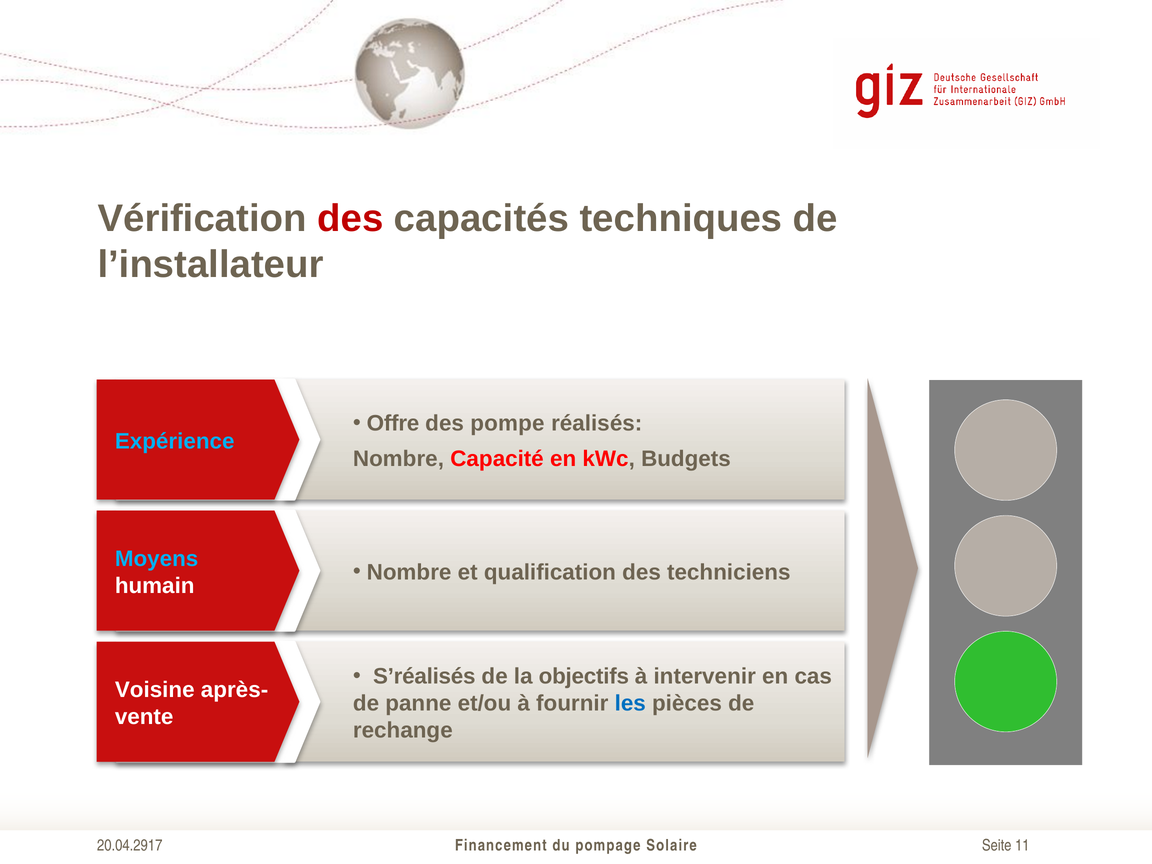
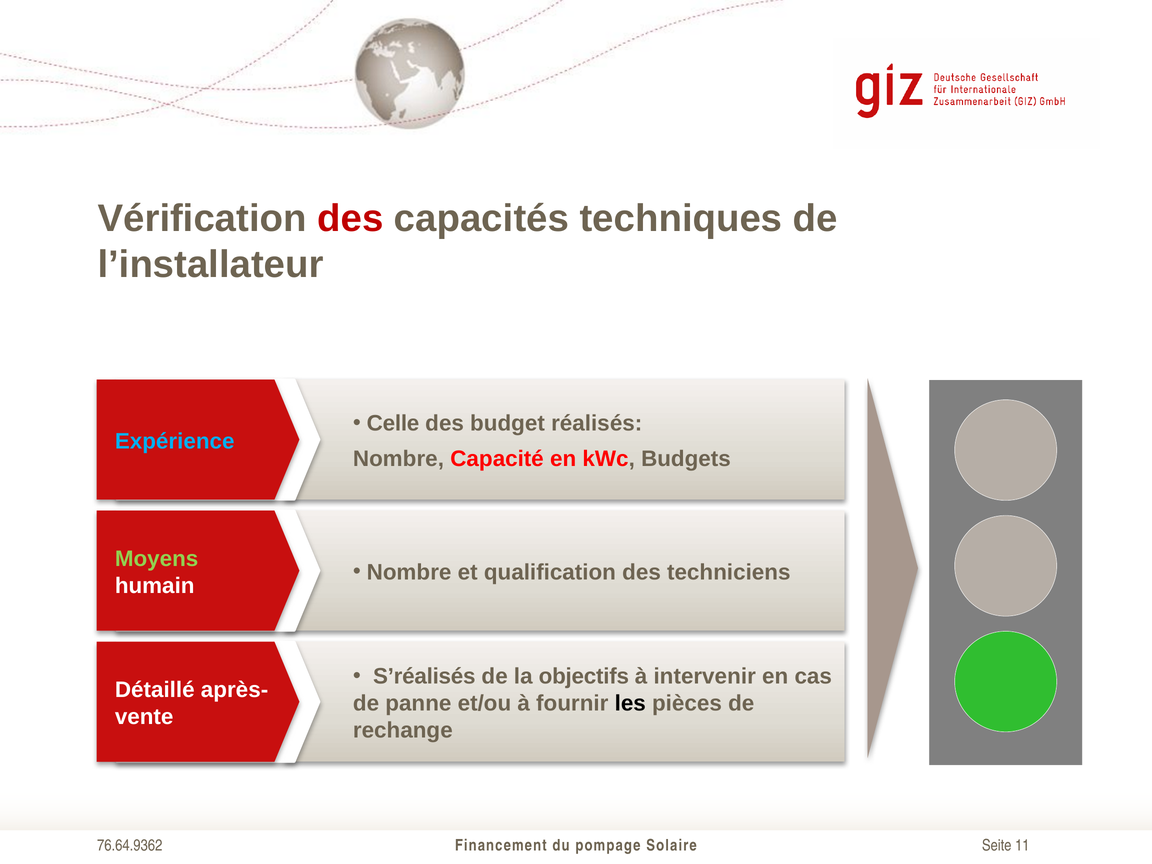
Offre: Offre -> Celle (393, 423)
pompe: pompe -> budget (507, 423)
Moyens colour: light blue -> light green (157, 559)
Voisine: Voisine -> Détaillé (155, 690)
les colour: blue -> black (630, 703)
20.04.2917: 20.04.2917 -> 76.64.9362 (130, 846)
